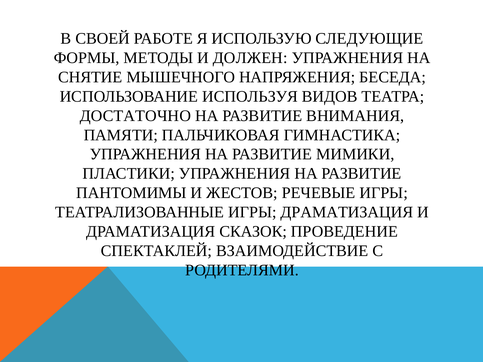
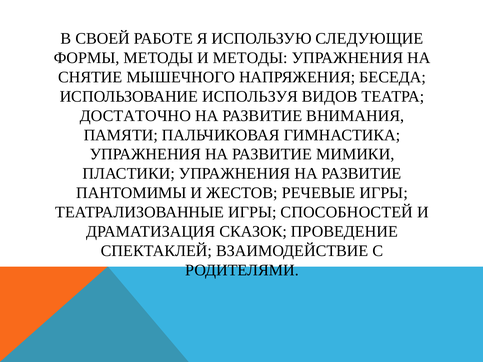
И ДОЛЖЕН: ДОЛЖЕН -> МЕТОДЫ (250, 58)
ИГРЫ ДРАМАТИЗАЦИЯ: ДРАМАТИЗАЦИЯ -> СПОСОБНОСТЕЙ (347, 212)
